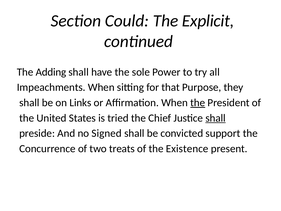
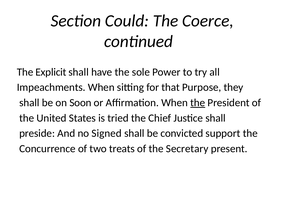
Explicit: Explicit -> Coerce (208, 21)
Adding: Adding -> Explicit (51, 72)
Links: Links -> Soon (80, 103)
shall underline: present -> none (216, 118)
Existence: Existence -> Secretary (187, 149)
